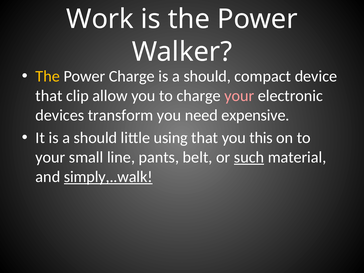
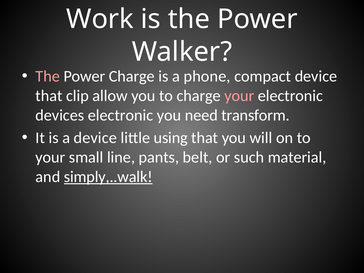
The colour: yellow -> pink (48, 76)
should: should -> phone (207, 76)
devices transform: transform -> electronic (121, 115)
expensive: expensive -> transform (255, 115)
It is a should: should -> device (95, 138)
this: this -> will (261, 138)
such underline: present -> none (249, 157)
